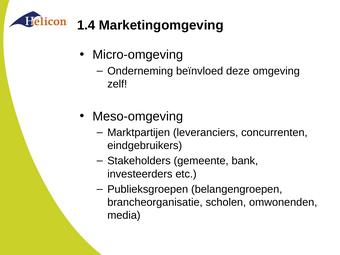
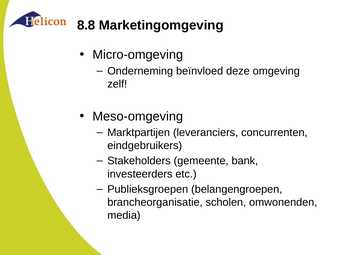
1.4: 1.4 -> 8.8 (86, 25)
